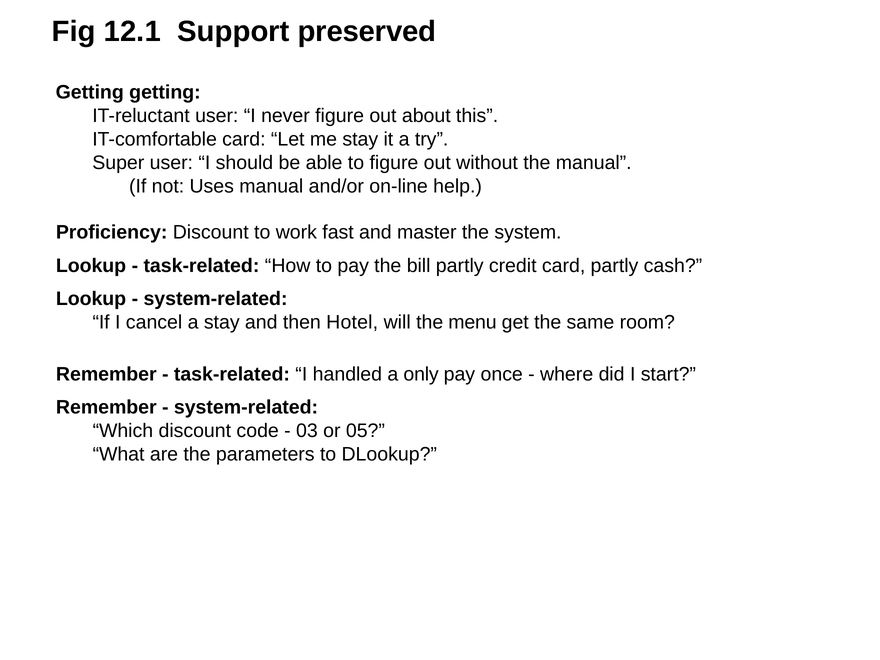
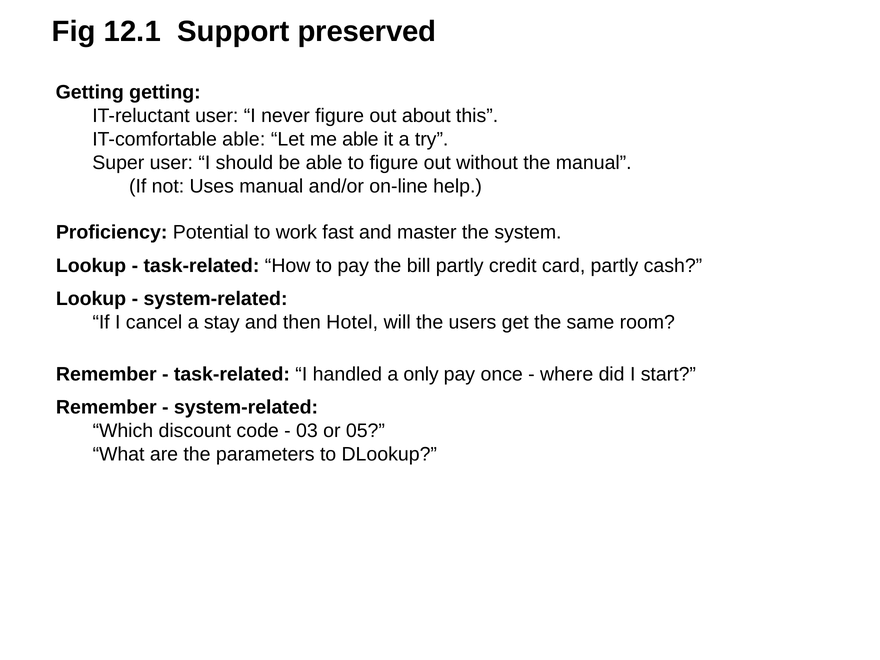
IT-comfortable card: card -> able (244, 139)
me stay: stay -> able (360, 139)
Proficiency Discount: Discount -> Potential (211, 233)
menu: menu -> users (472, 322)
